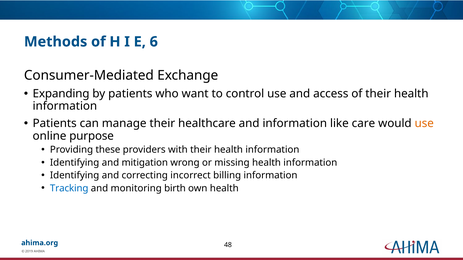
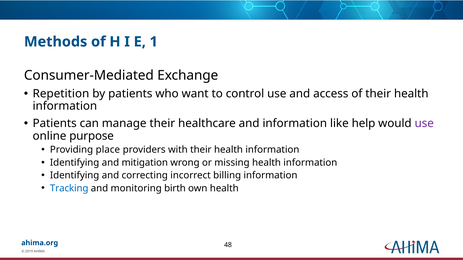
6: 6 -> 1 (154, 42)
Expanding: Expanding -> Repetition (61, 94)
care: care -> help (364, 124)
use colour: orange -> purple (424, 124)
these: these -> place (108, 150)
